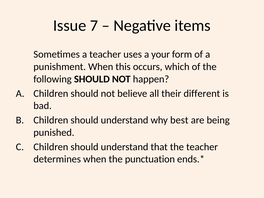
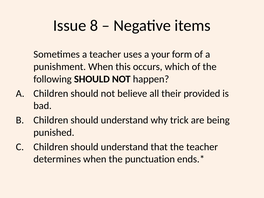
7: 7 -> 8 (94, 26)
different: different -> provided (202, 93)
best: best -> trick (179, 120)
